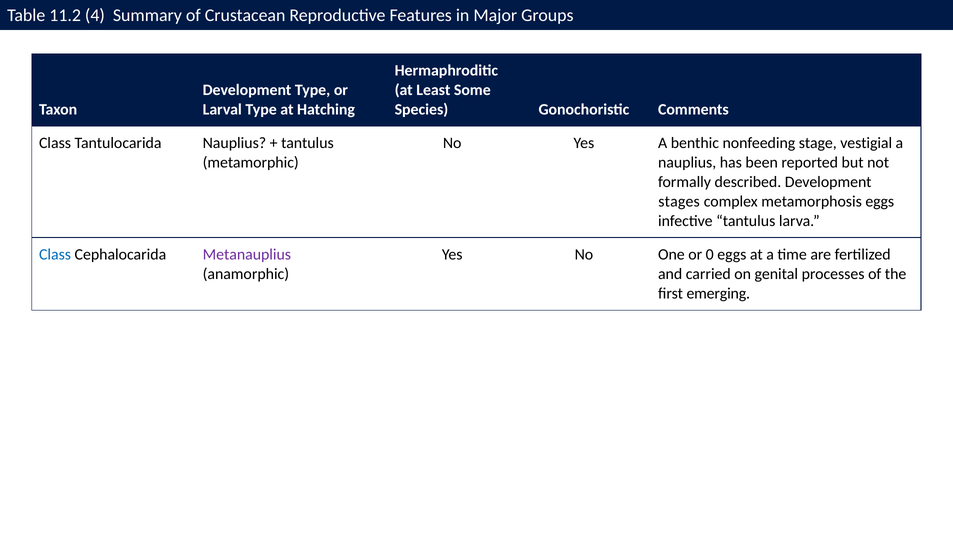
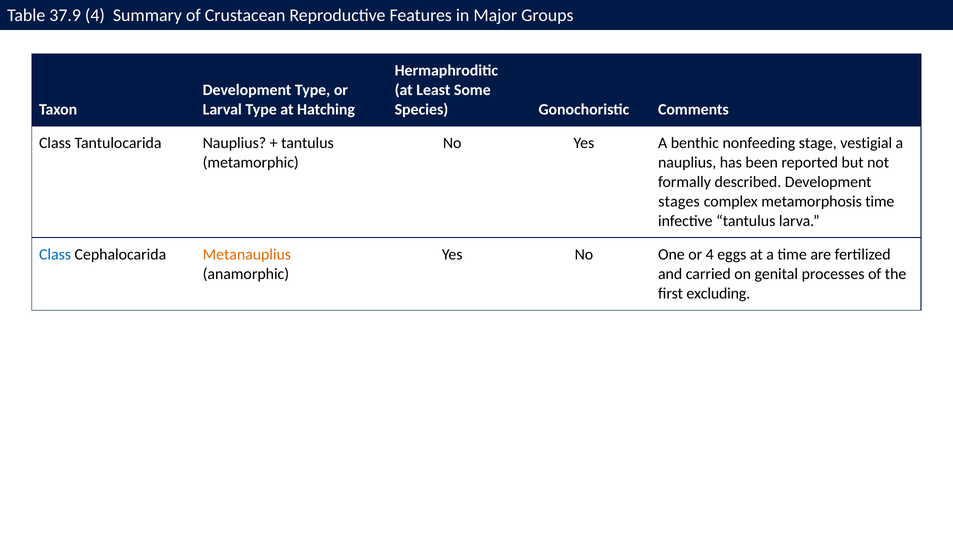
11.2: 11.2 -> 37.9 (65, 16)
metamorphosis eggs: eggs -> time (880, 201)
Metanauplius colour: purple -> orange (247, 255)
or 0: 0 -> 4 (710, 255)
emerging: emerging -> excluding (718, 293)
